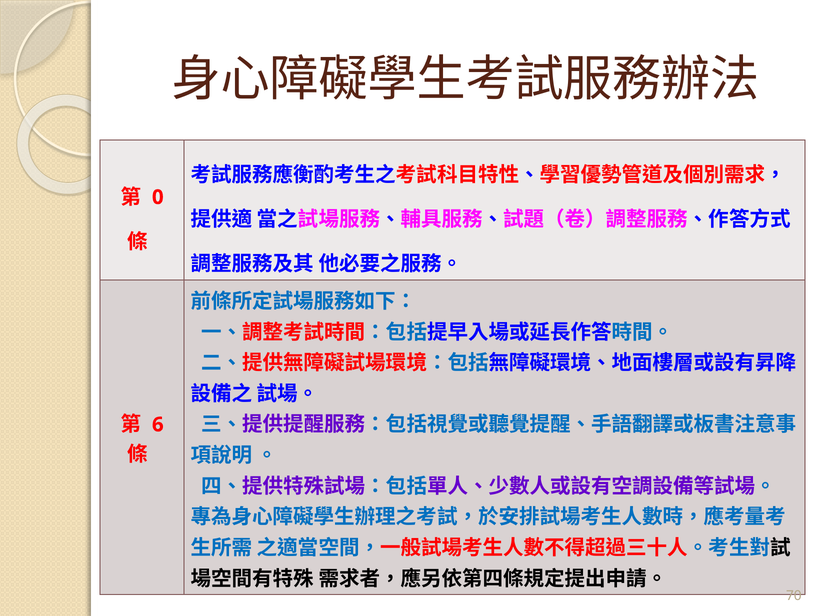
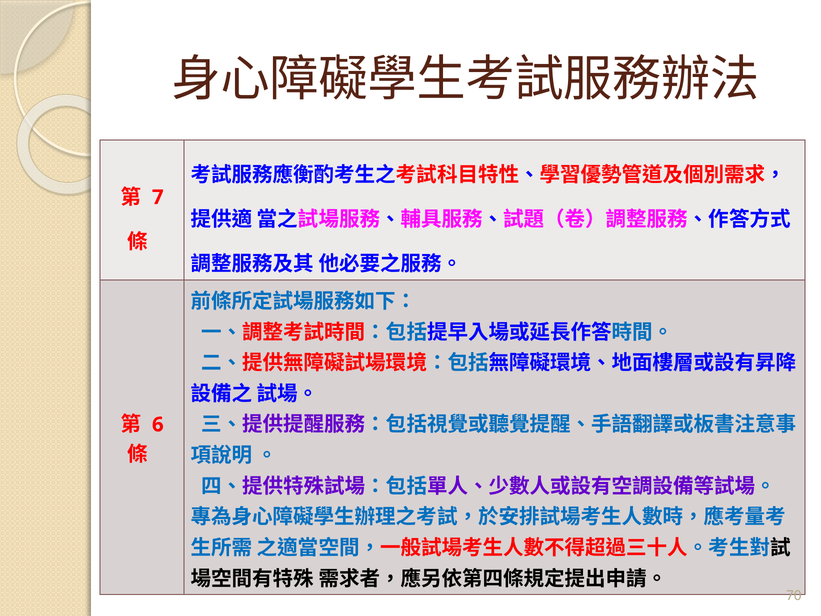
0: 0 -> 7 (158, 197)
